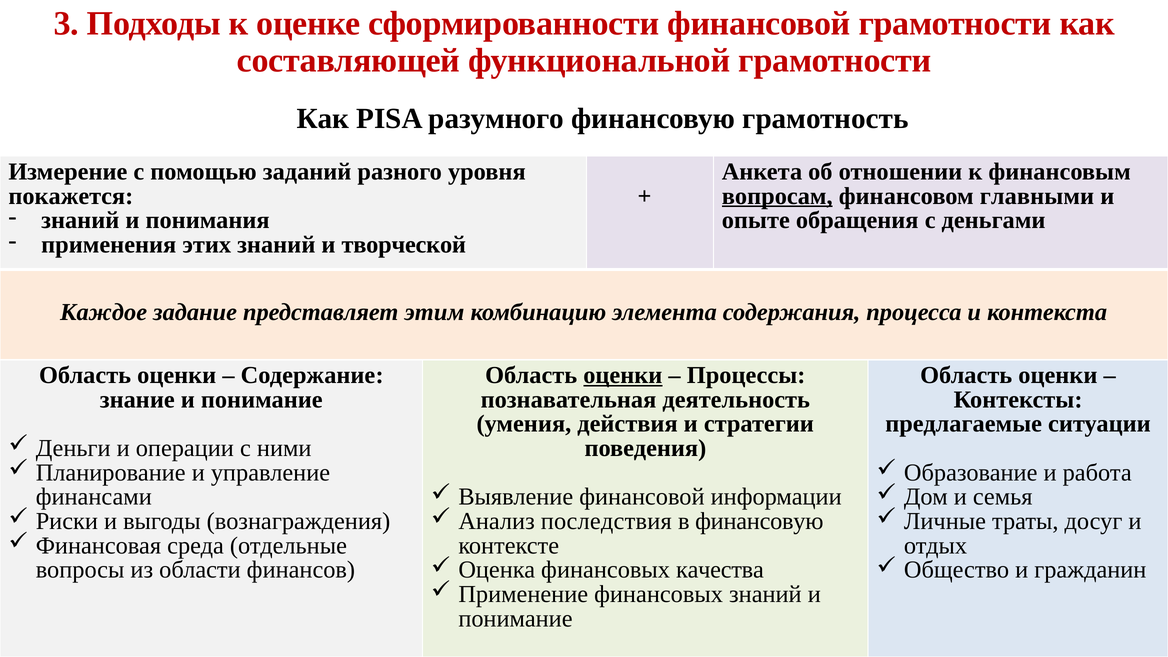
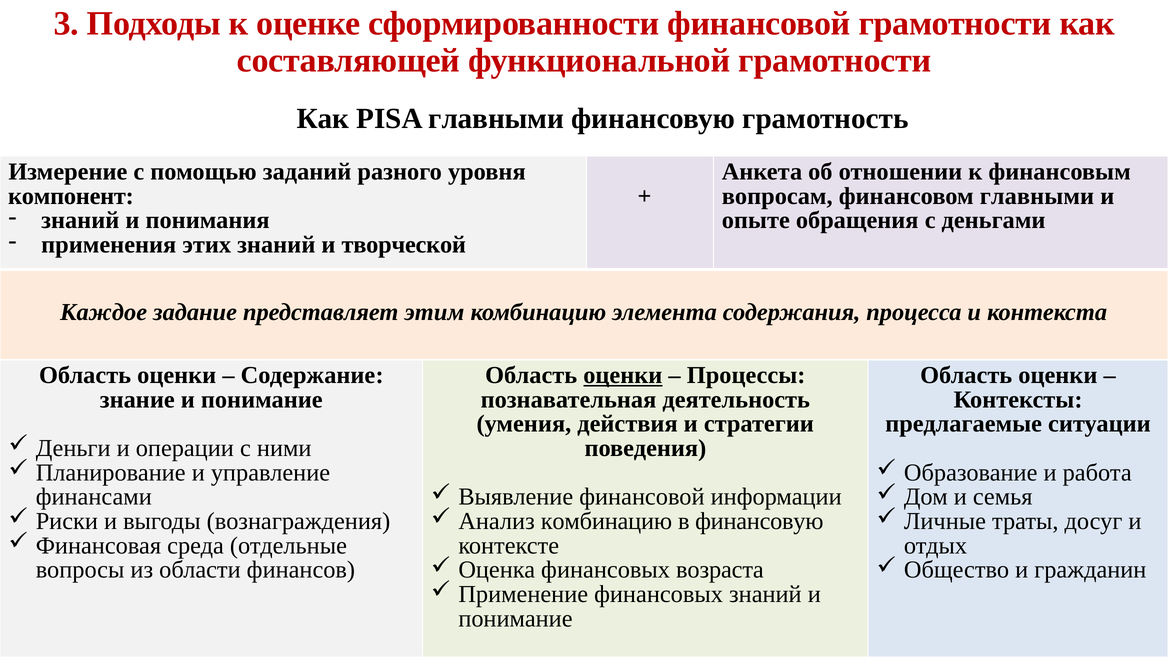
PISA разумного: разумного -> главными (496, 119)
покажется: покажется -> компонент (71, 196)
вопросам underline: present -> none (777, 196)
Анализ последствия: последствия -> комбинацию (606, 521)
качества: качества -> возраста (720, 570)
